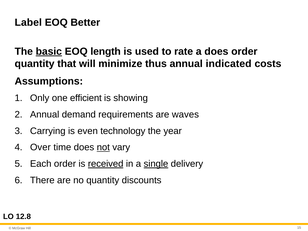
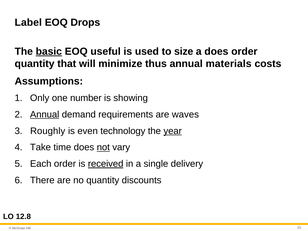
Better: Better -> Drops (85, 22)
length: length -> useful (106, 51)
rate: rate -> size (184, 51)
indicated: indicated -> materials (229, 64)
efficient: efficient -> number (86, 98)
Annual underline: none -> present (45, 115)
Carrying: Carrying -> Roughly (48, 131)
year underline: none -> present (173, 131)
Over: Over -> Take (40, 147)
single underline: present -> none (156, 164)
